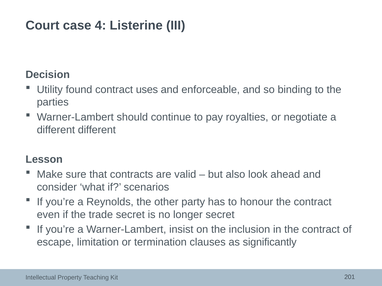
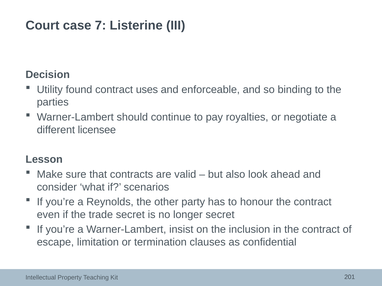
4: 4 -> 7 (100, 25)
different different: different -> licensee (97, 130)
significantly: significantly -> confidential (270, 243)
